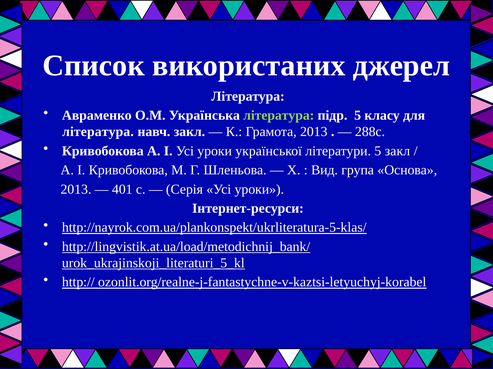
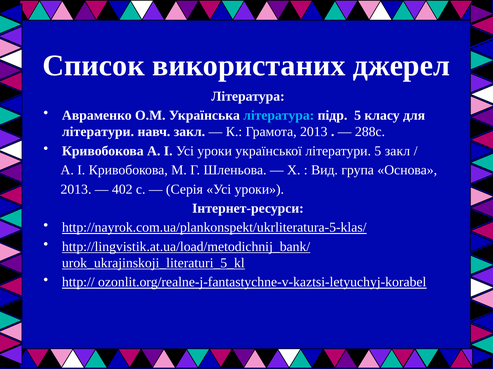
література colour: light green -> light blue (279, 116)
література: література -> літератури (98, 132)
401: 401 -> 402 (122, 190)
